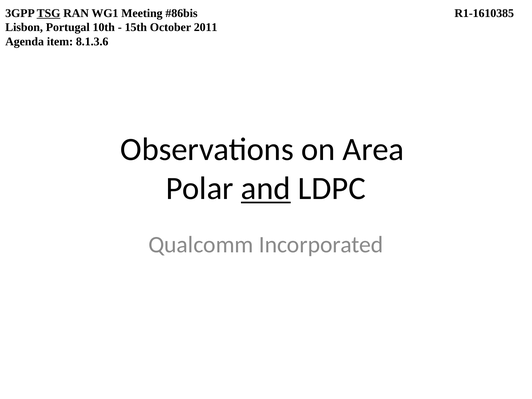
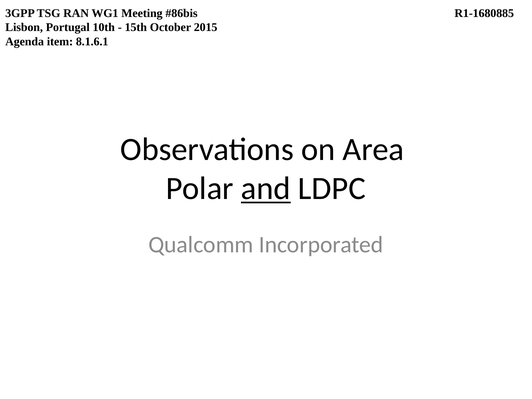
TSG underline: present -> none (49, 13)
R1-1610385: R1-1610385 -> R1-1680885 (484, 13)
2011: 2011 -> 2015 (206, 27)
8.1.3.6: 8.1.3.6 -> 8.1.6.1 (92, 42)
